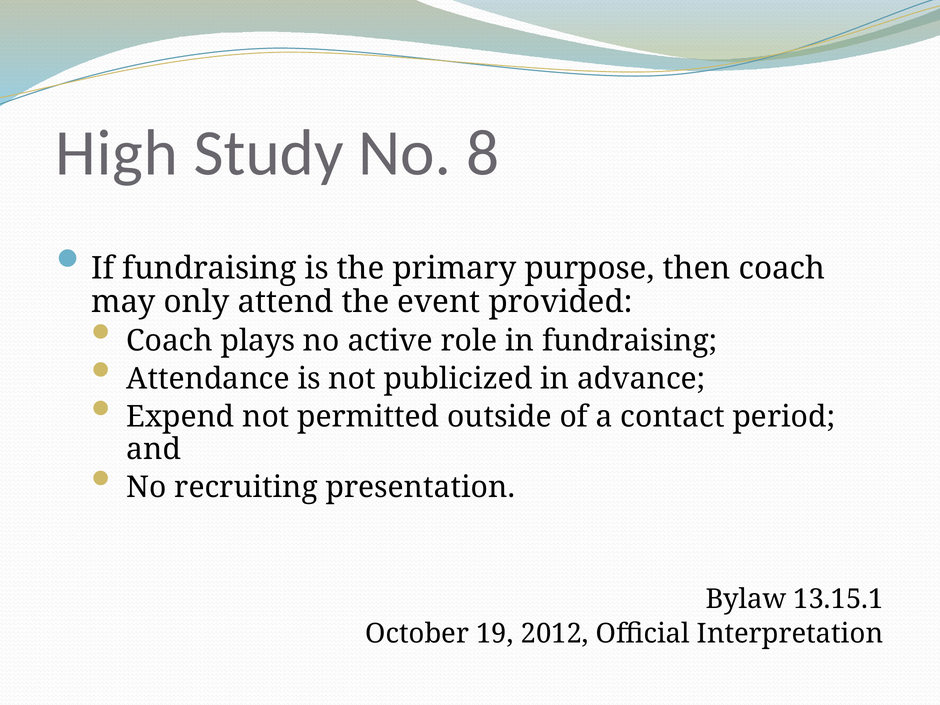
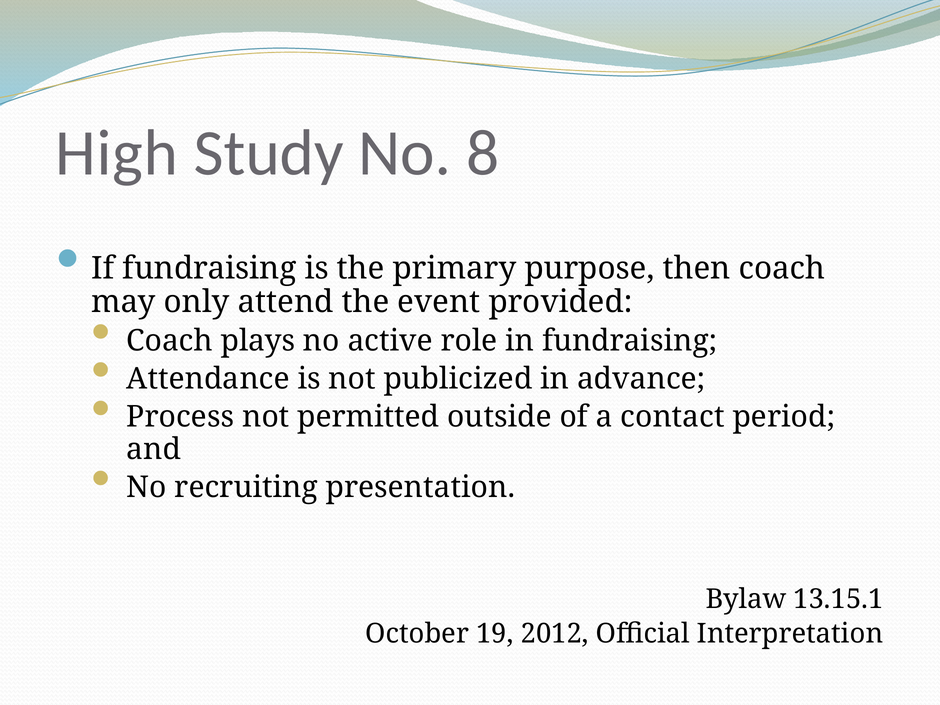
Expend: Expend -> Process (180, 417)
